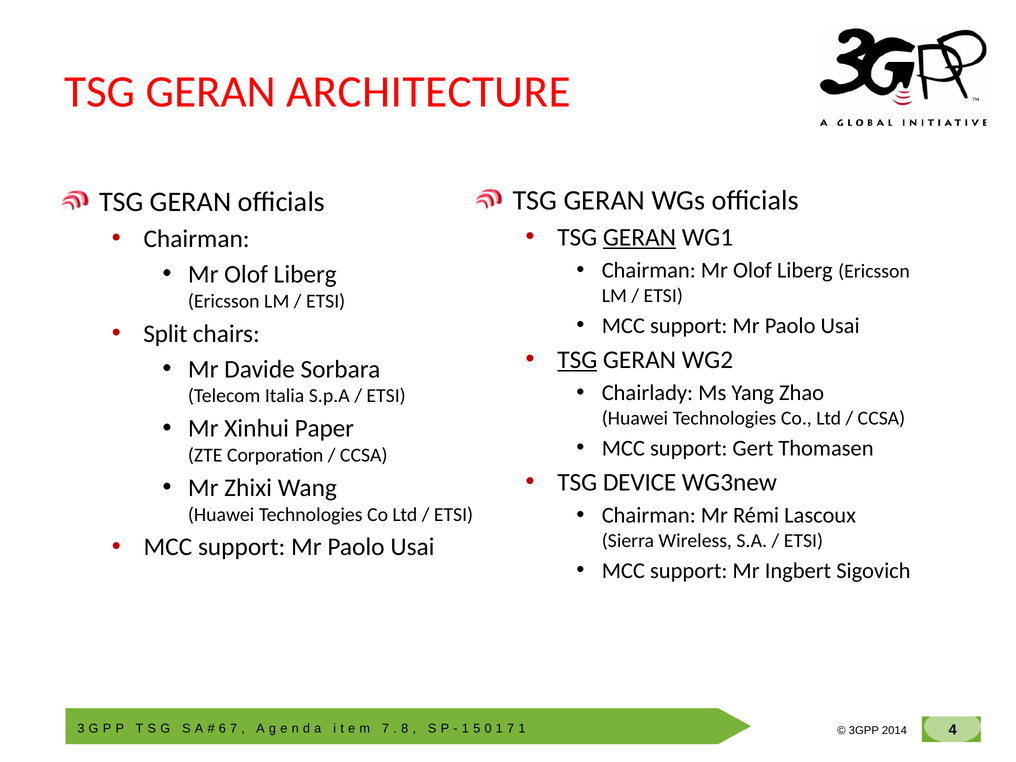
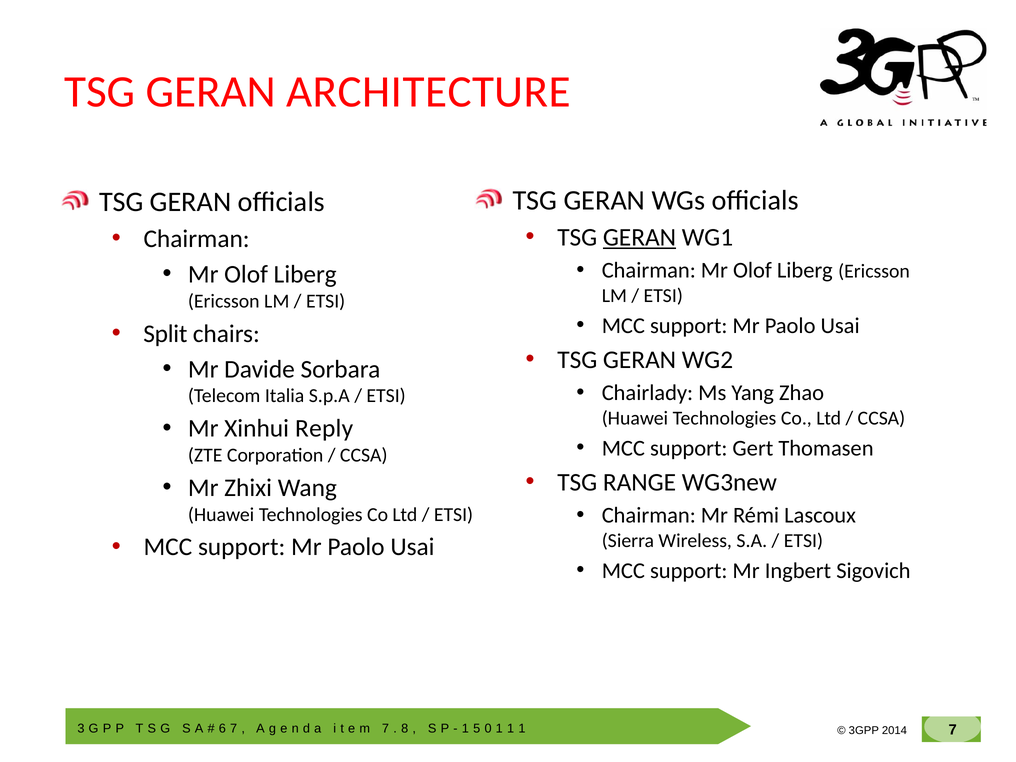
TSG underline: present -> none (577, 360)
Paper: Paper -> Reply (324, 429)
DEVICE: DEVICE -> RANGE (639, 482)
7: 7 -> 1 (511, 729)
4: 4 -> 7 (953, 730)
